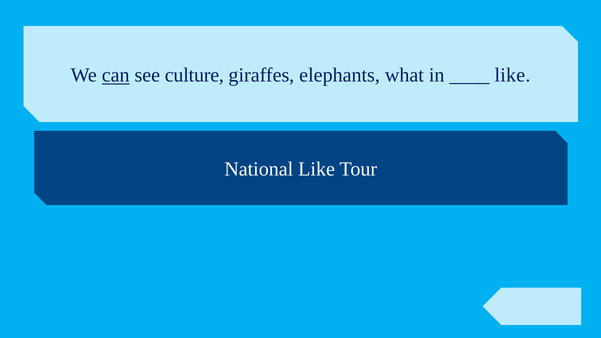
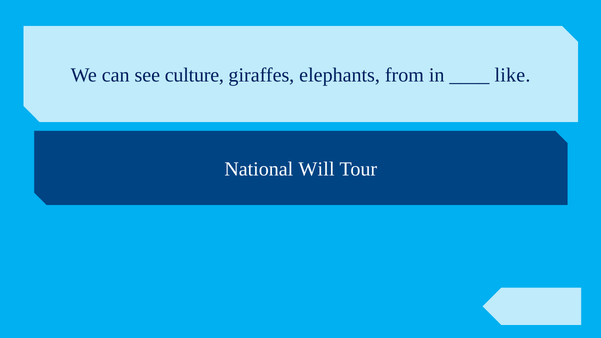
can underline: present -> none (116, 75)
what: what -> from (404, 75)
National Like: Like -> Will (316, 169)
